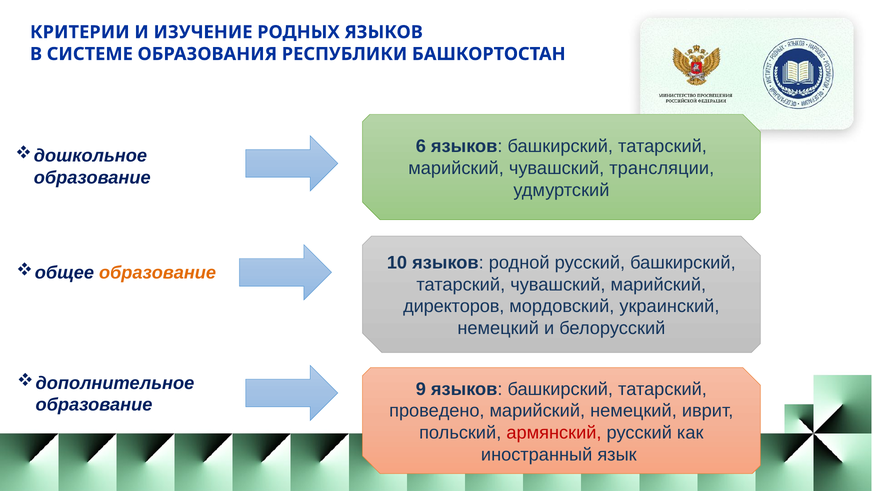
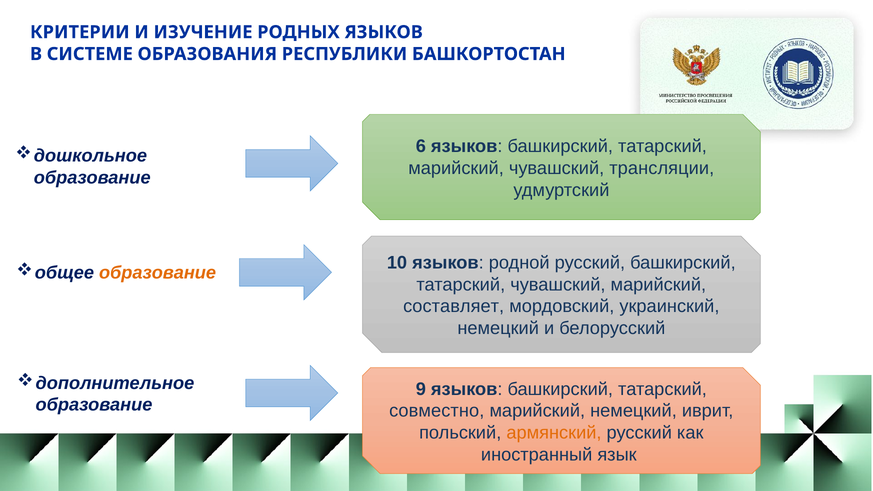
директоров: директоров -> составляет (454, 307)
проведено: проведено -> совместно (437, 411)
армянский colour: red -> orange (554, 433)
